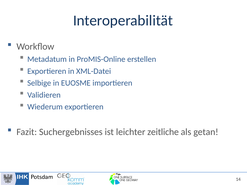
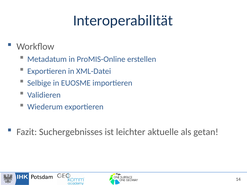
zeitliche: zeitliche -> aktuelle (163, 132)
